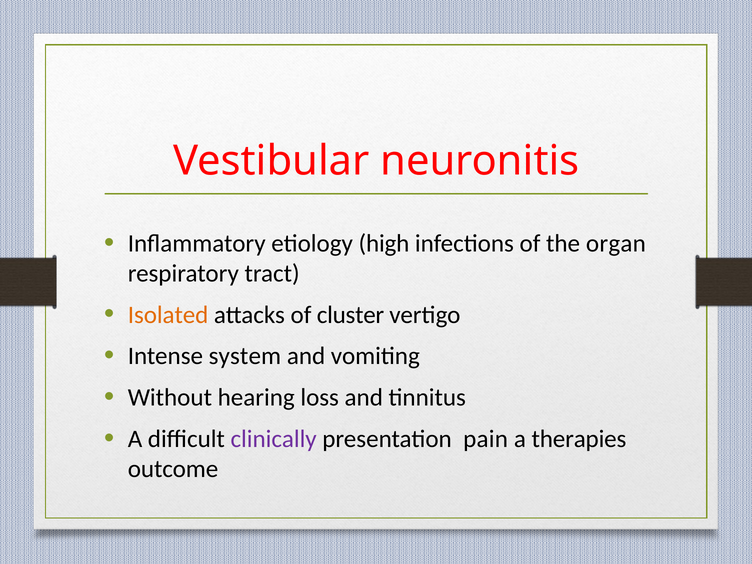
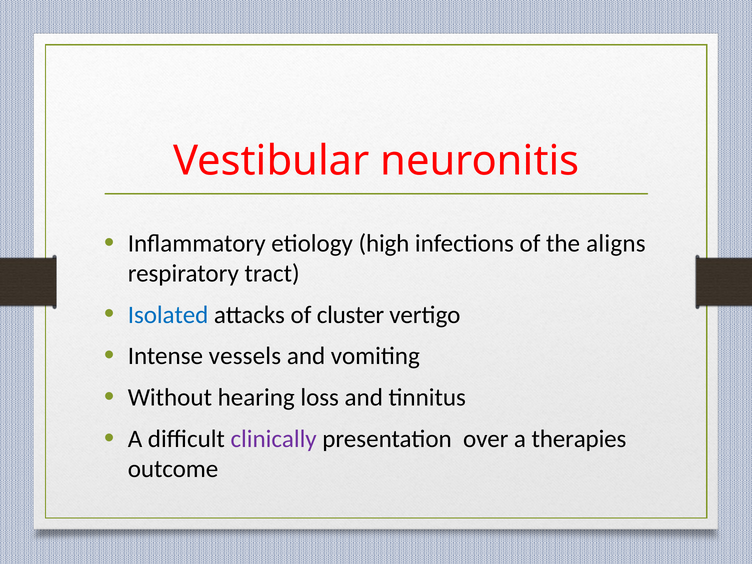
organ: organ -> aligns (616, 243)
Isolated colour: orange -> blue (168, 315)
system: system -> vessels (245, 356)
pain: pain -> over (486, 439)
